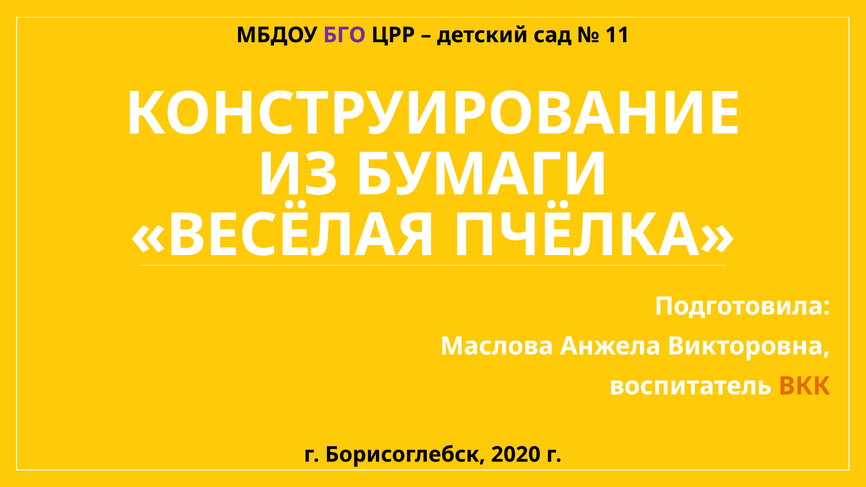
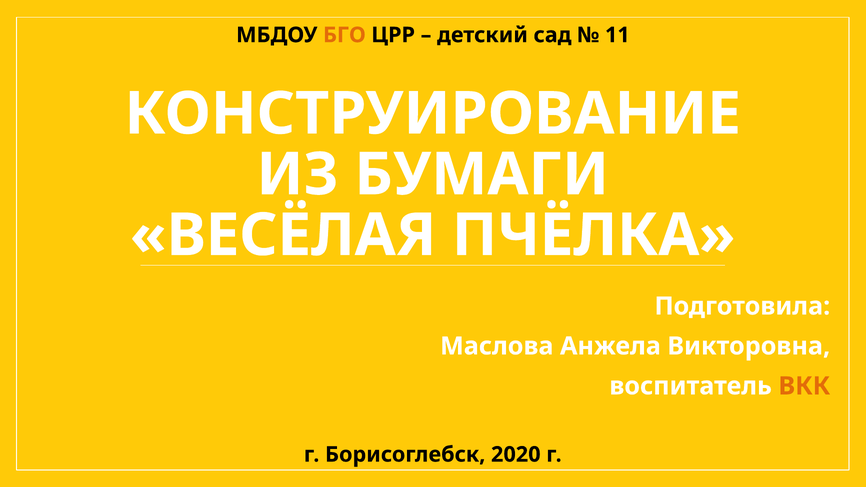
БГО colour: purple -> orange (344, 35)
